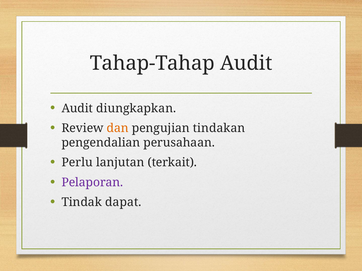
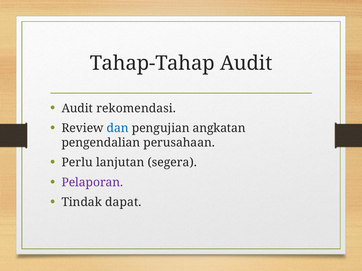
diungkapkan: diungkapkan -> rekomendasi (136, 108)
dan colour: orange -> blue (118, 128)
tindakan: tindakan -> angkatan (219, 128)
terkait: terkait -> segera (172, 163)
